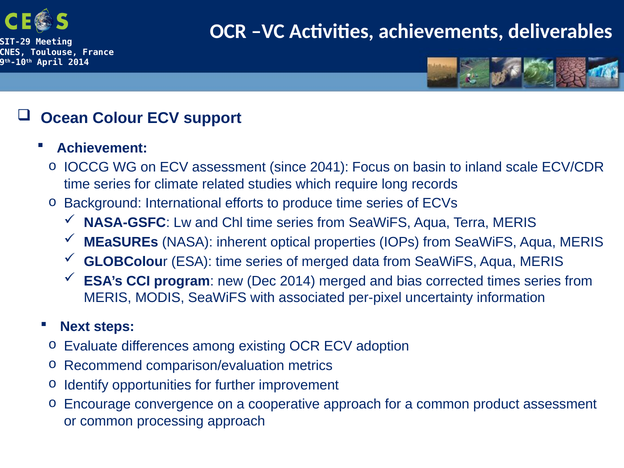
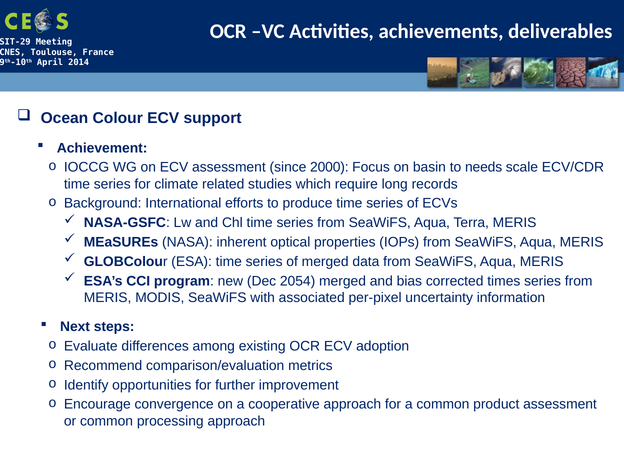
2041: 2041 -> 2000 (329, 167)
inland: inland -> needs (484, 167)
Dec 2014: 2014 -> 2054 (298, 281)
